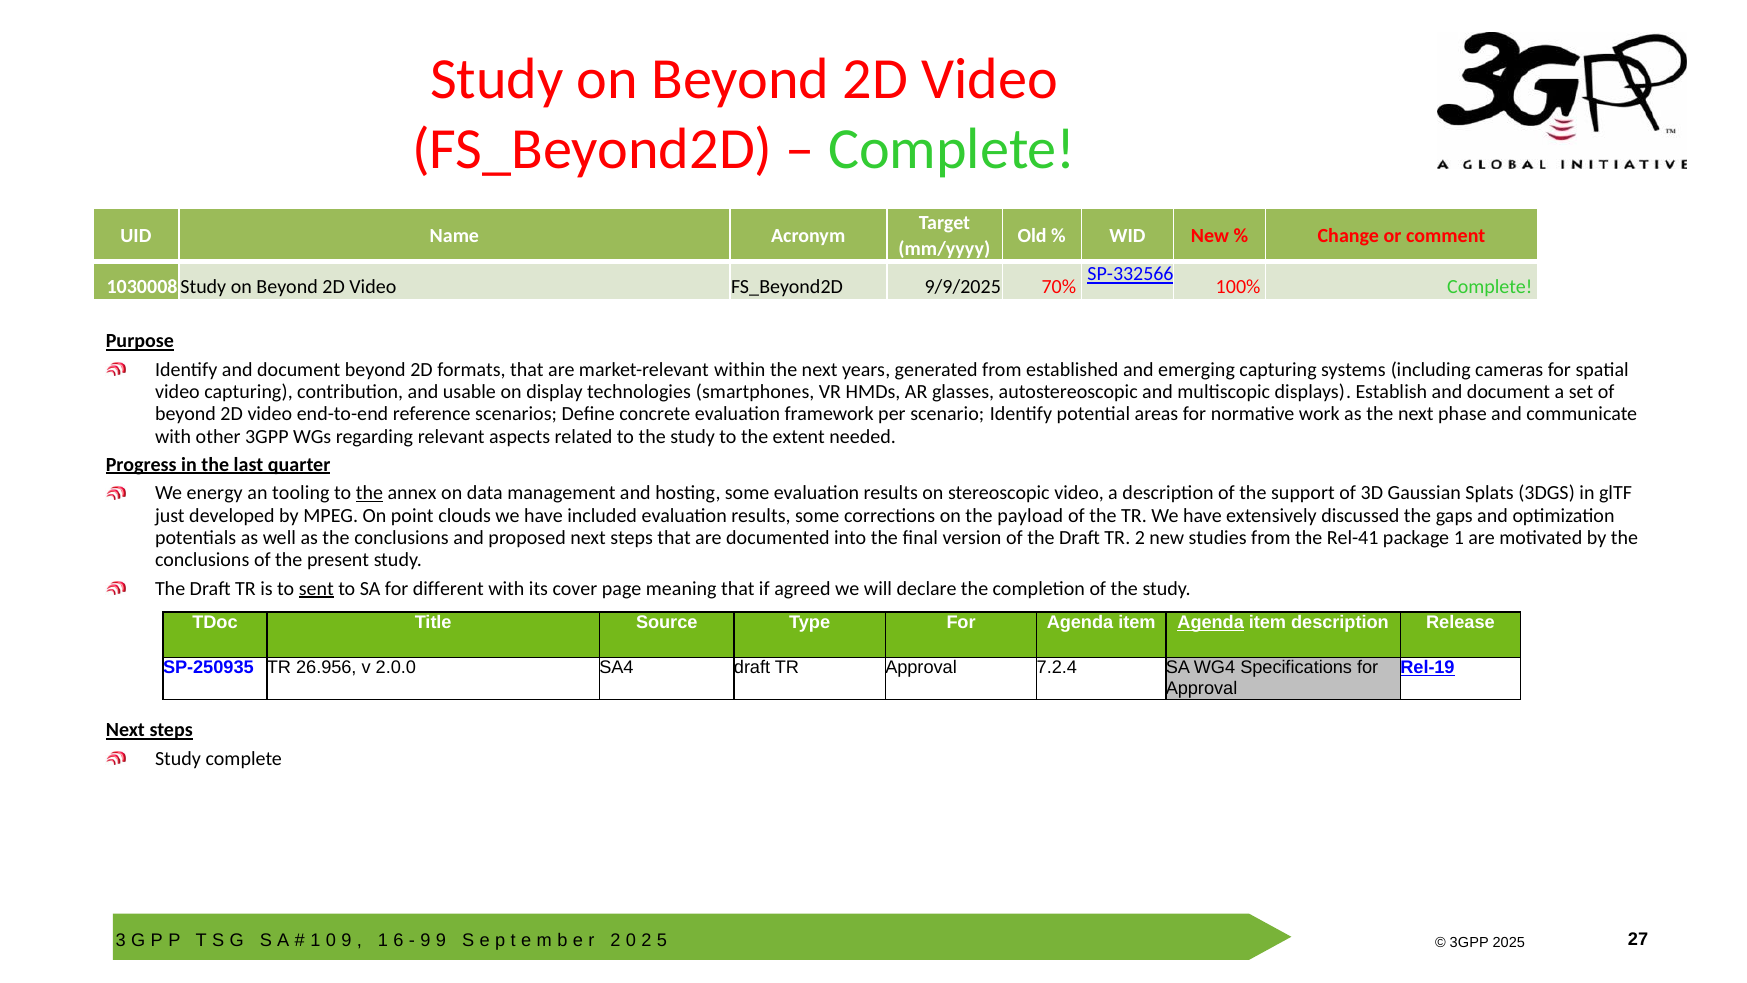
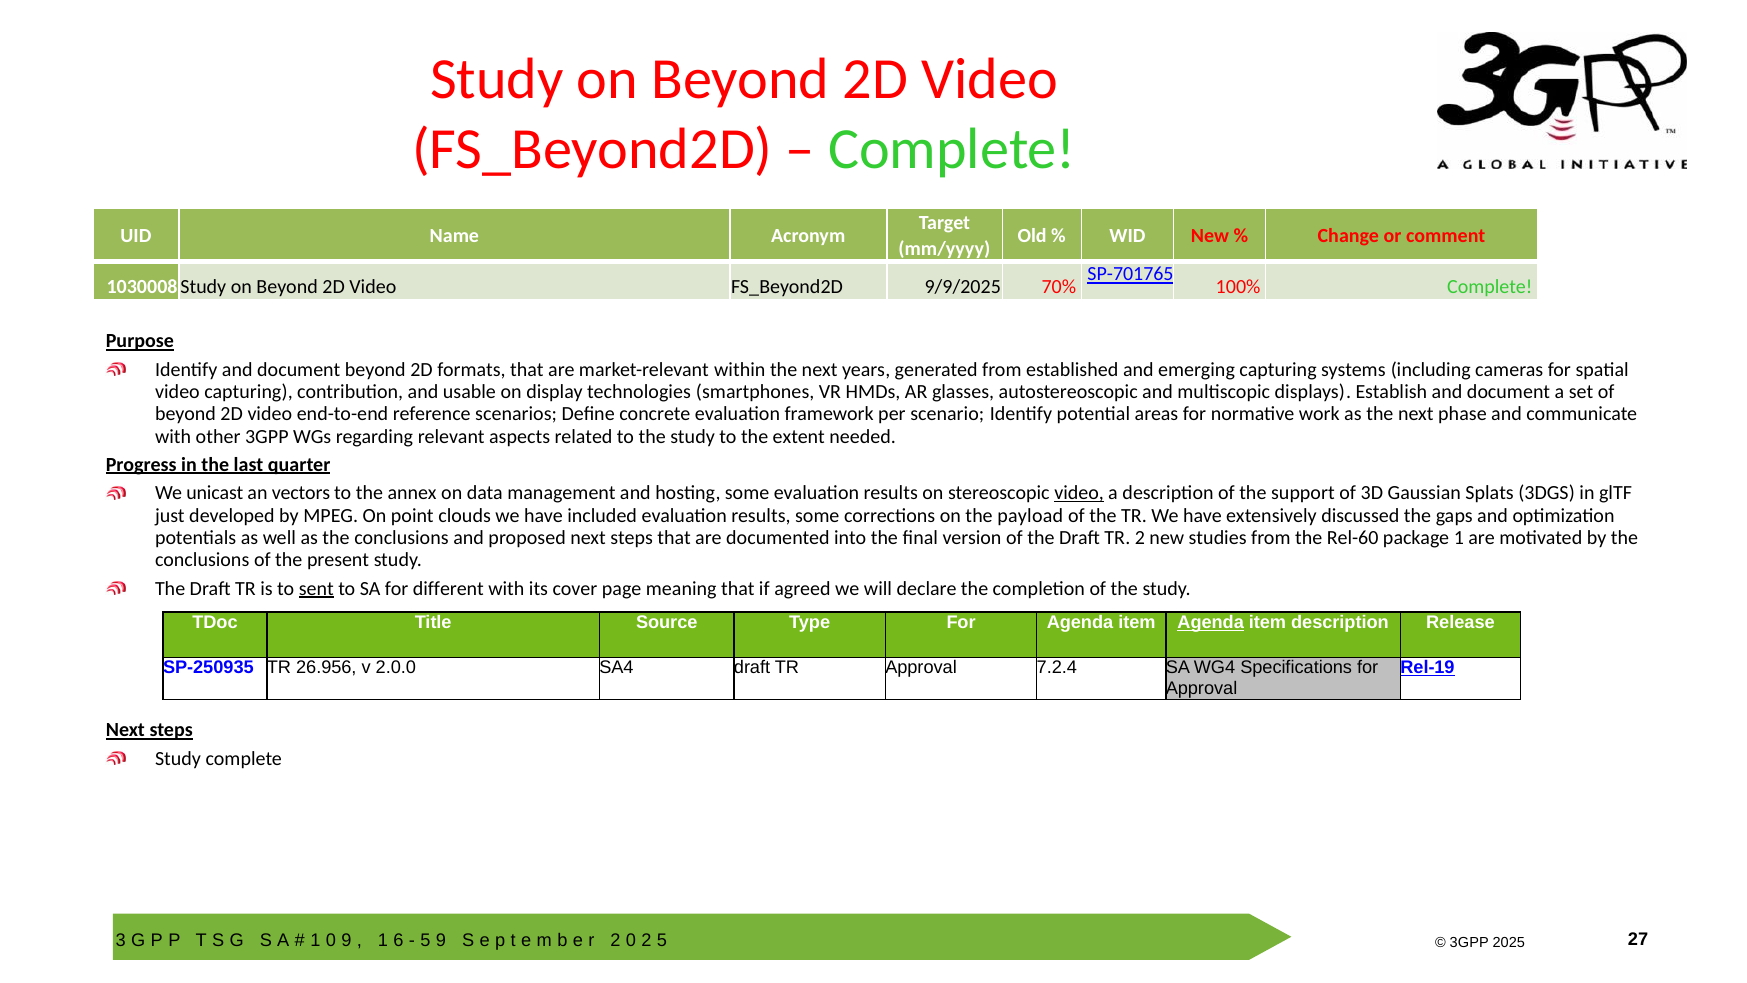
SP-332566: SP-332566 -> SP-701765 (1131, 274)
energy: energy -> unicast (215, 493)
tooling: tooling -> vectors (301, 493)
the underline: present -> none (369, 493)
video underline: none -> present (1079, 493)
Rel-41: Rel-41 -> Rel-60 (1353, 538)
9: 9 -> 5 (426, 940)
